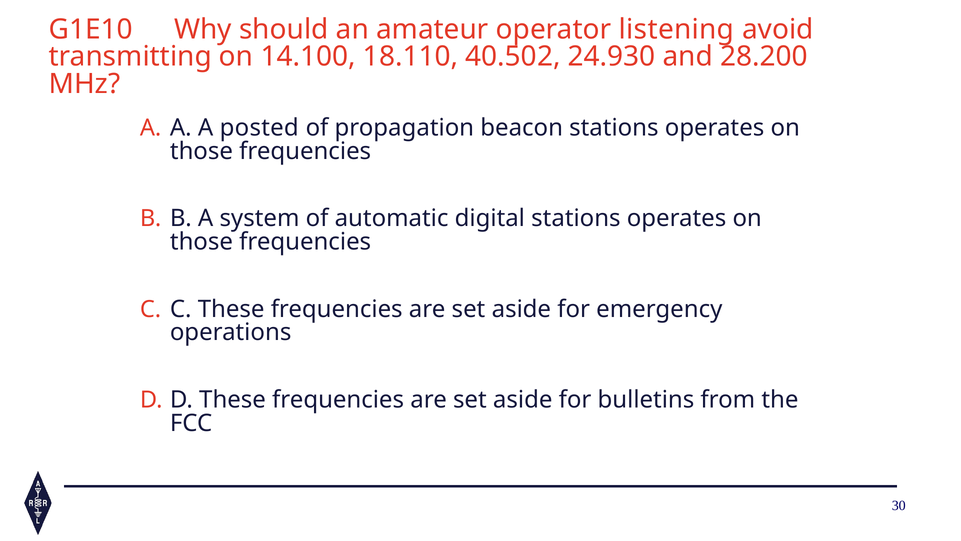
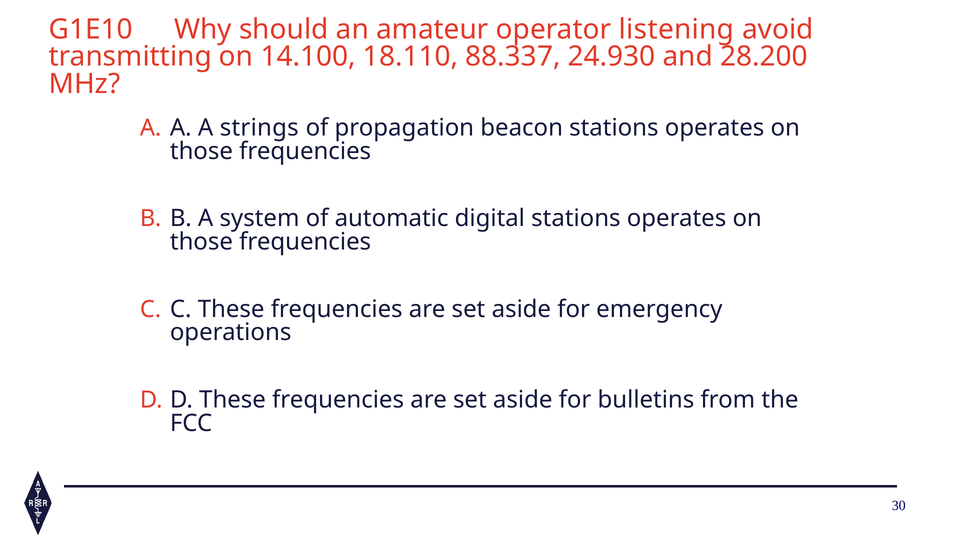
40.502: 40.502 -> 88.337 (513, 57)
posted: posted -> strings (259, 128)
